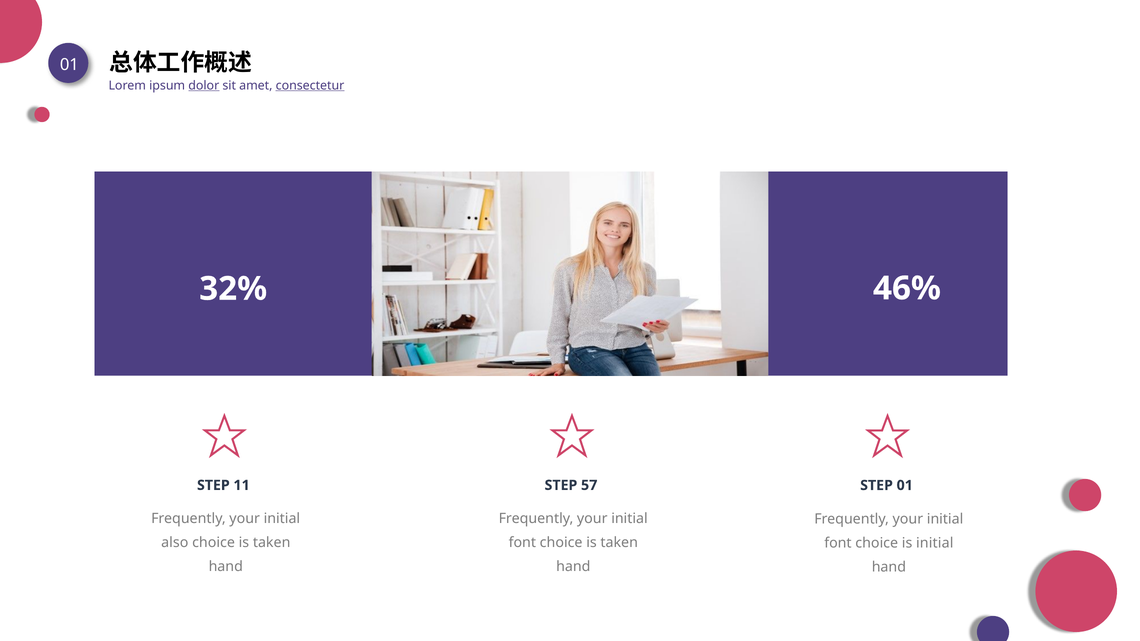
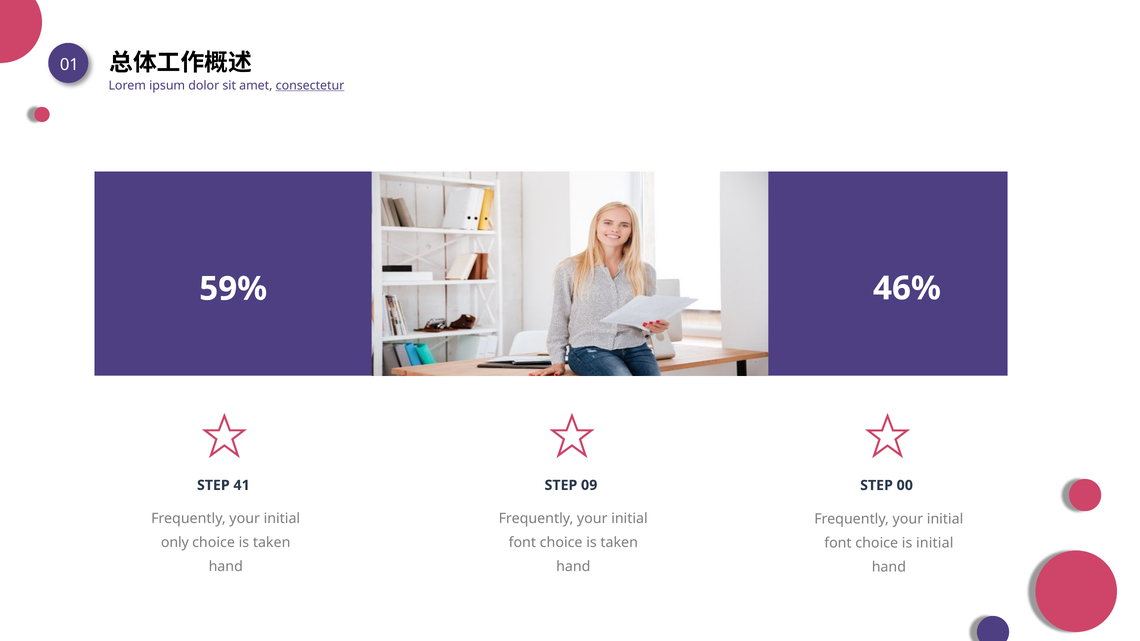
dolor underline: present -> none (204, 85)
32%: 32% -> 59% (233, 289)
11: 11 -> 41 (242, 485)
57: 57 -> 09 (589, 485)
STEP 01: 01 -> 00 (905, 486)
also: also -> only (175, 543)
